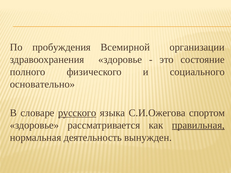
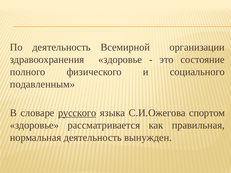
По пробуждения: пробуждения -> деятельность (61, 47)
основательно: основательно -> подавленным (42, 84)
правильная underline: present -> none (198, 125)
